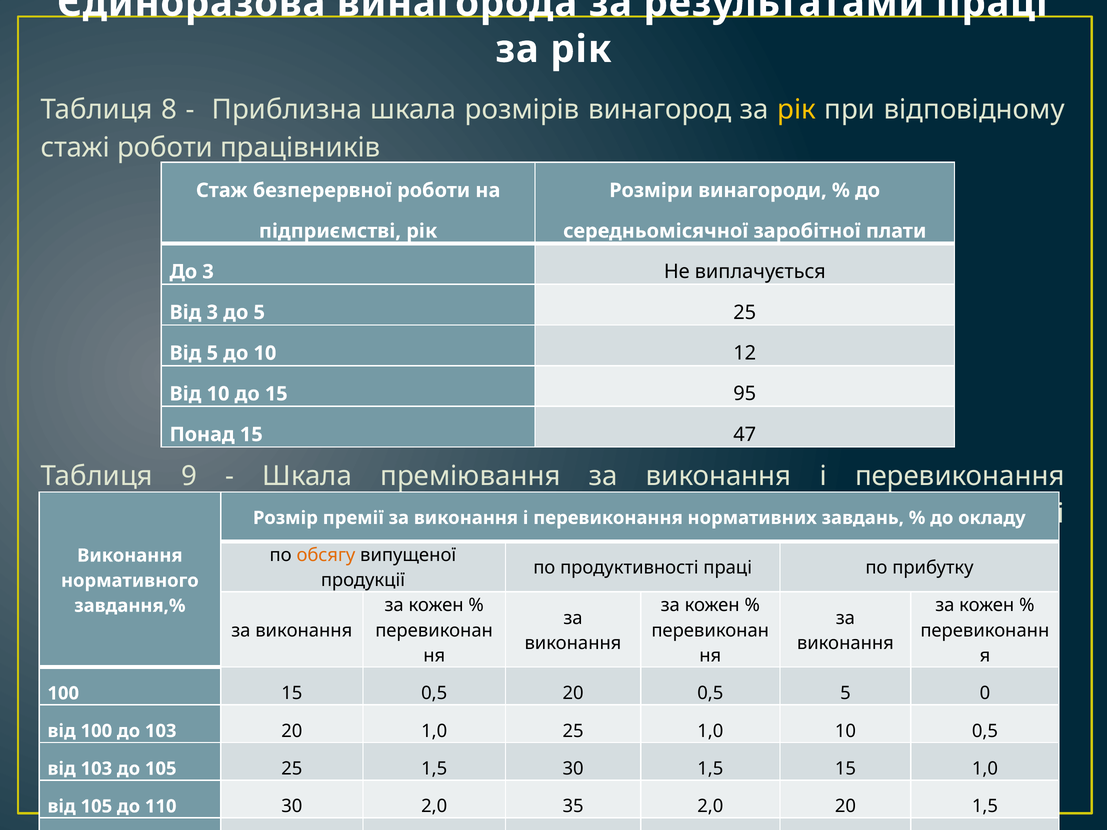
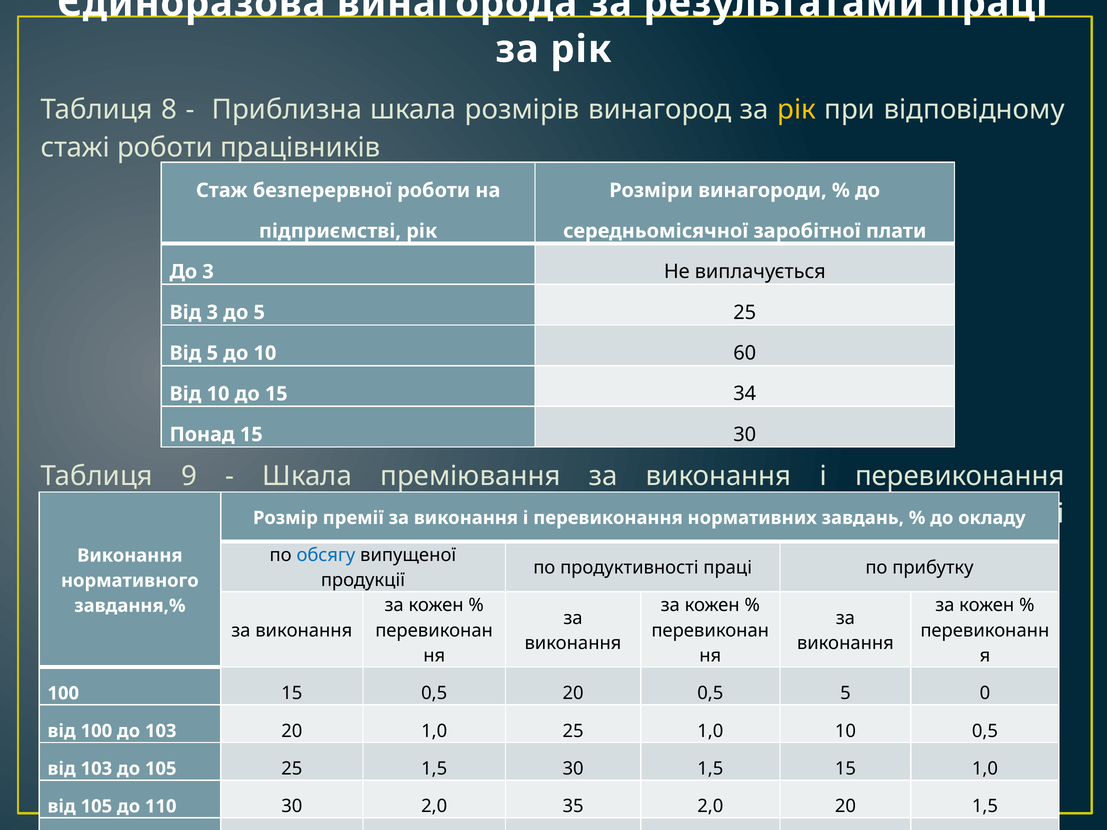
12: 12 -> 60 (745, 353)
95: 95 -> 34 (745, 394)
15 47: 47 -> 30 (745, 435)
обсягу colour: orange -> blue (326, 555)
